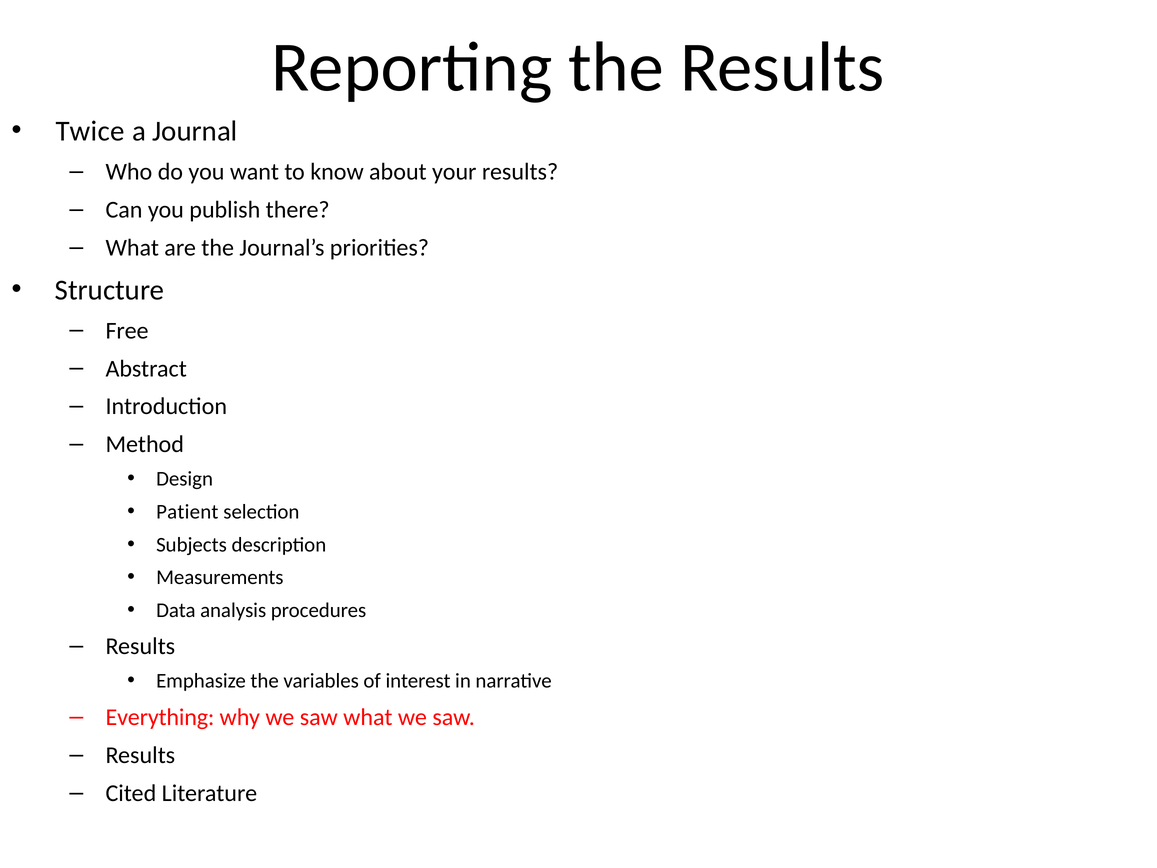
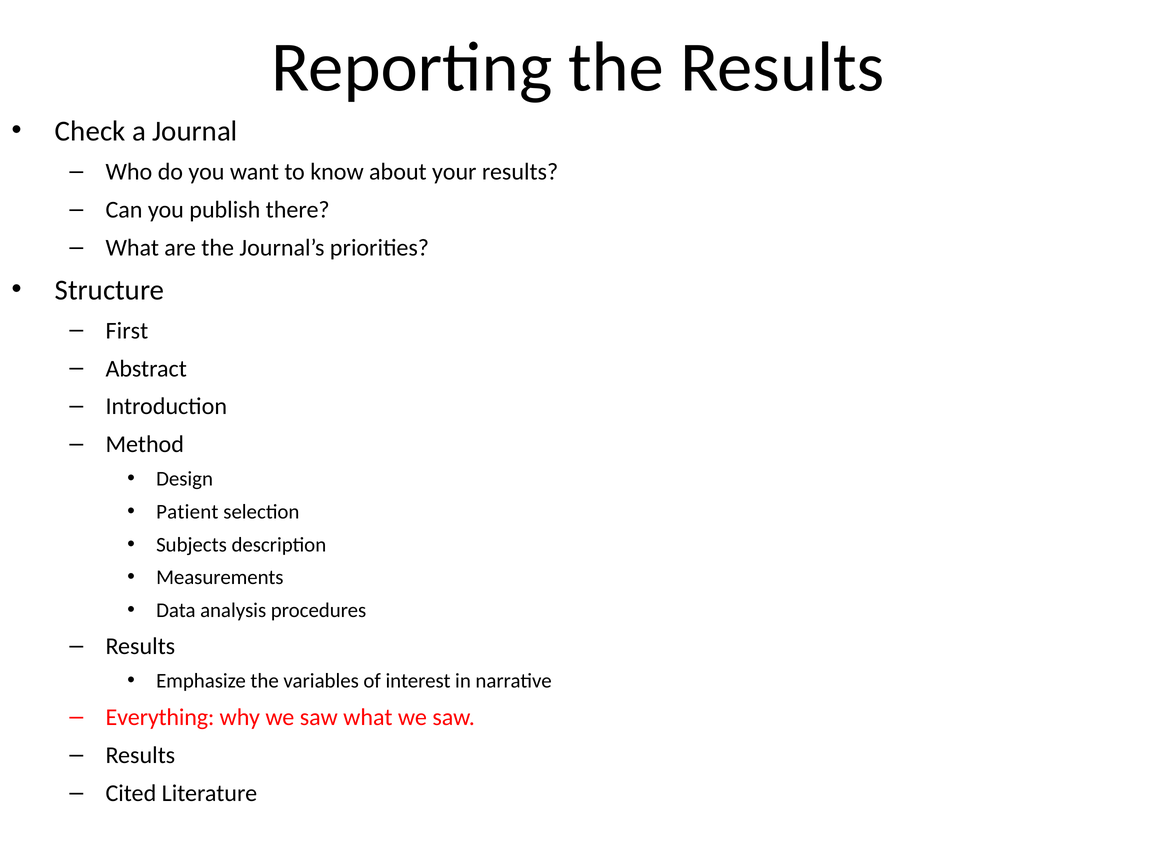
Twice: Twice -> Check (90, 131)
Free: Free -> First (127, 331)
